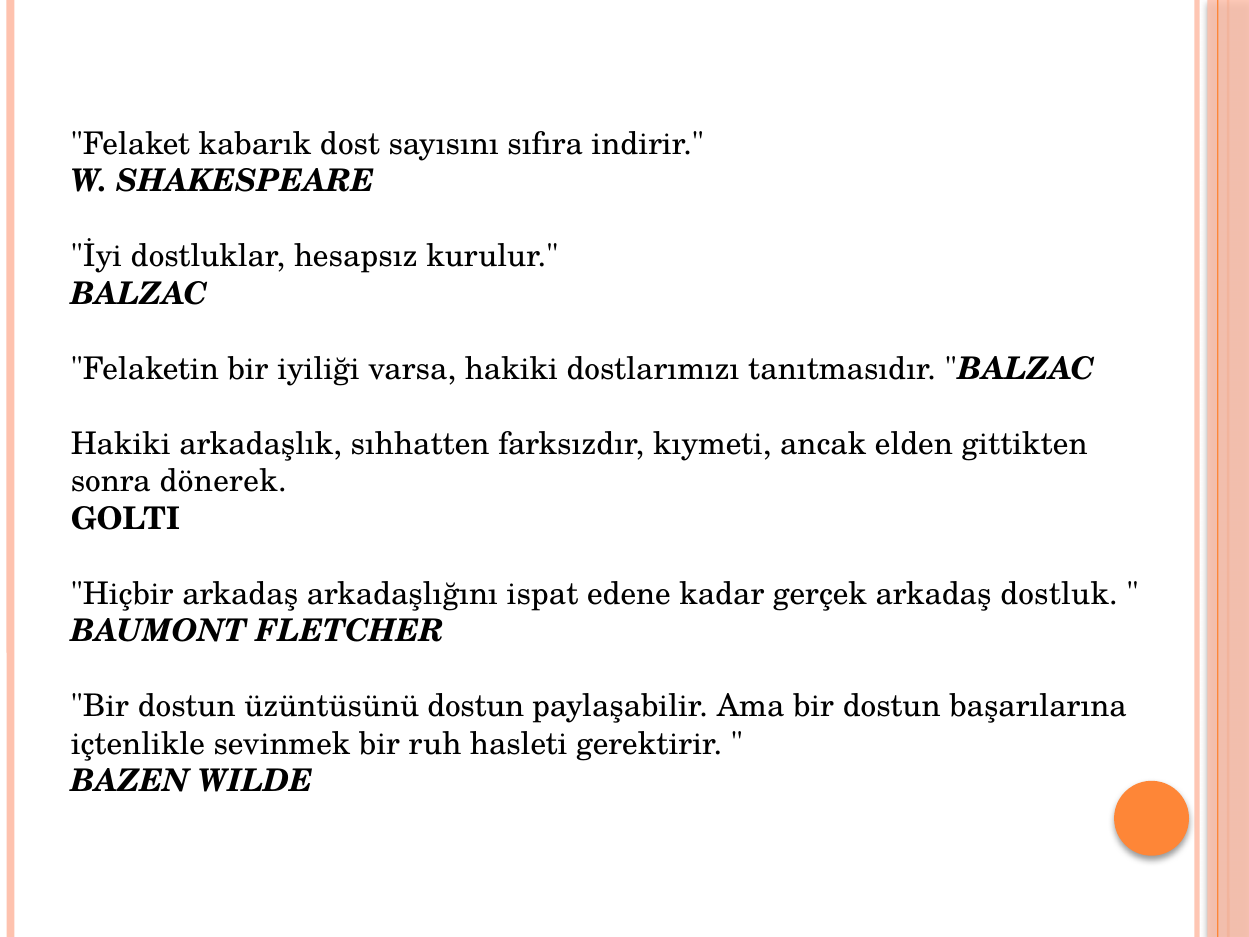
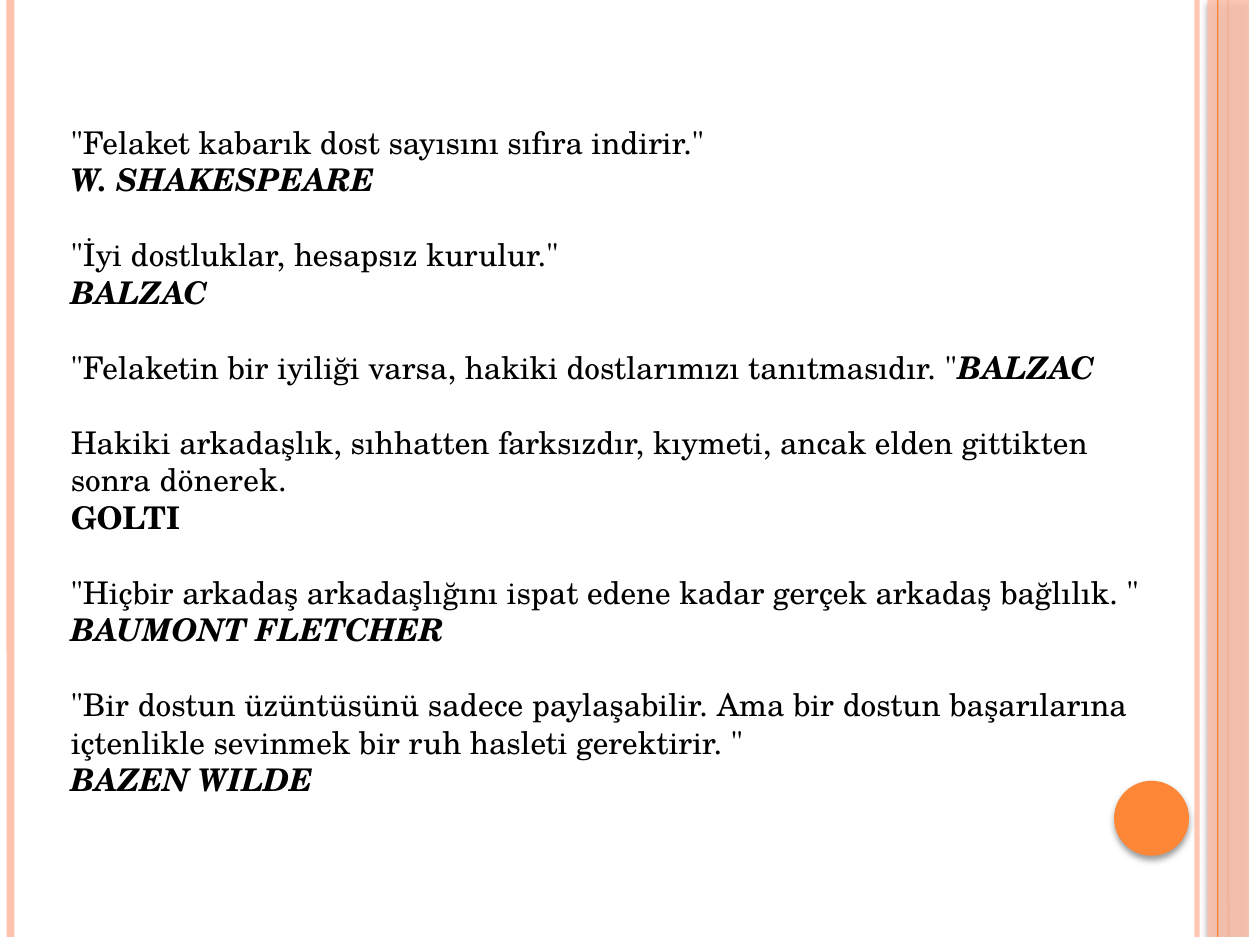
dostluk: dostluk -> bağlılık (1059, 594)
üzüntüsünü dostun: dostun -> sadece (476, 706)
